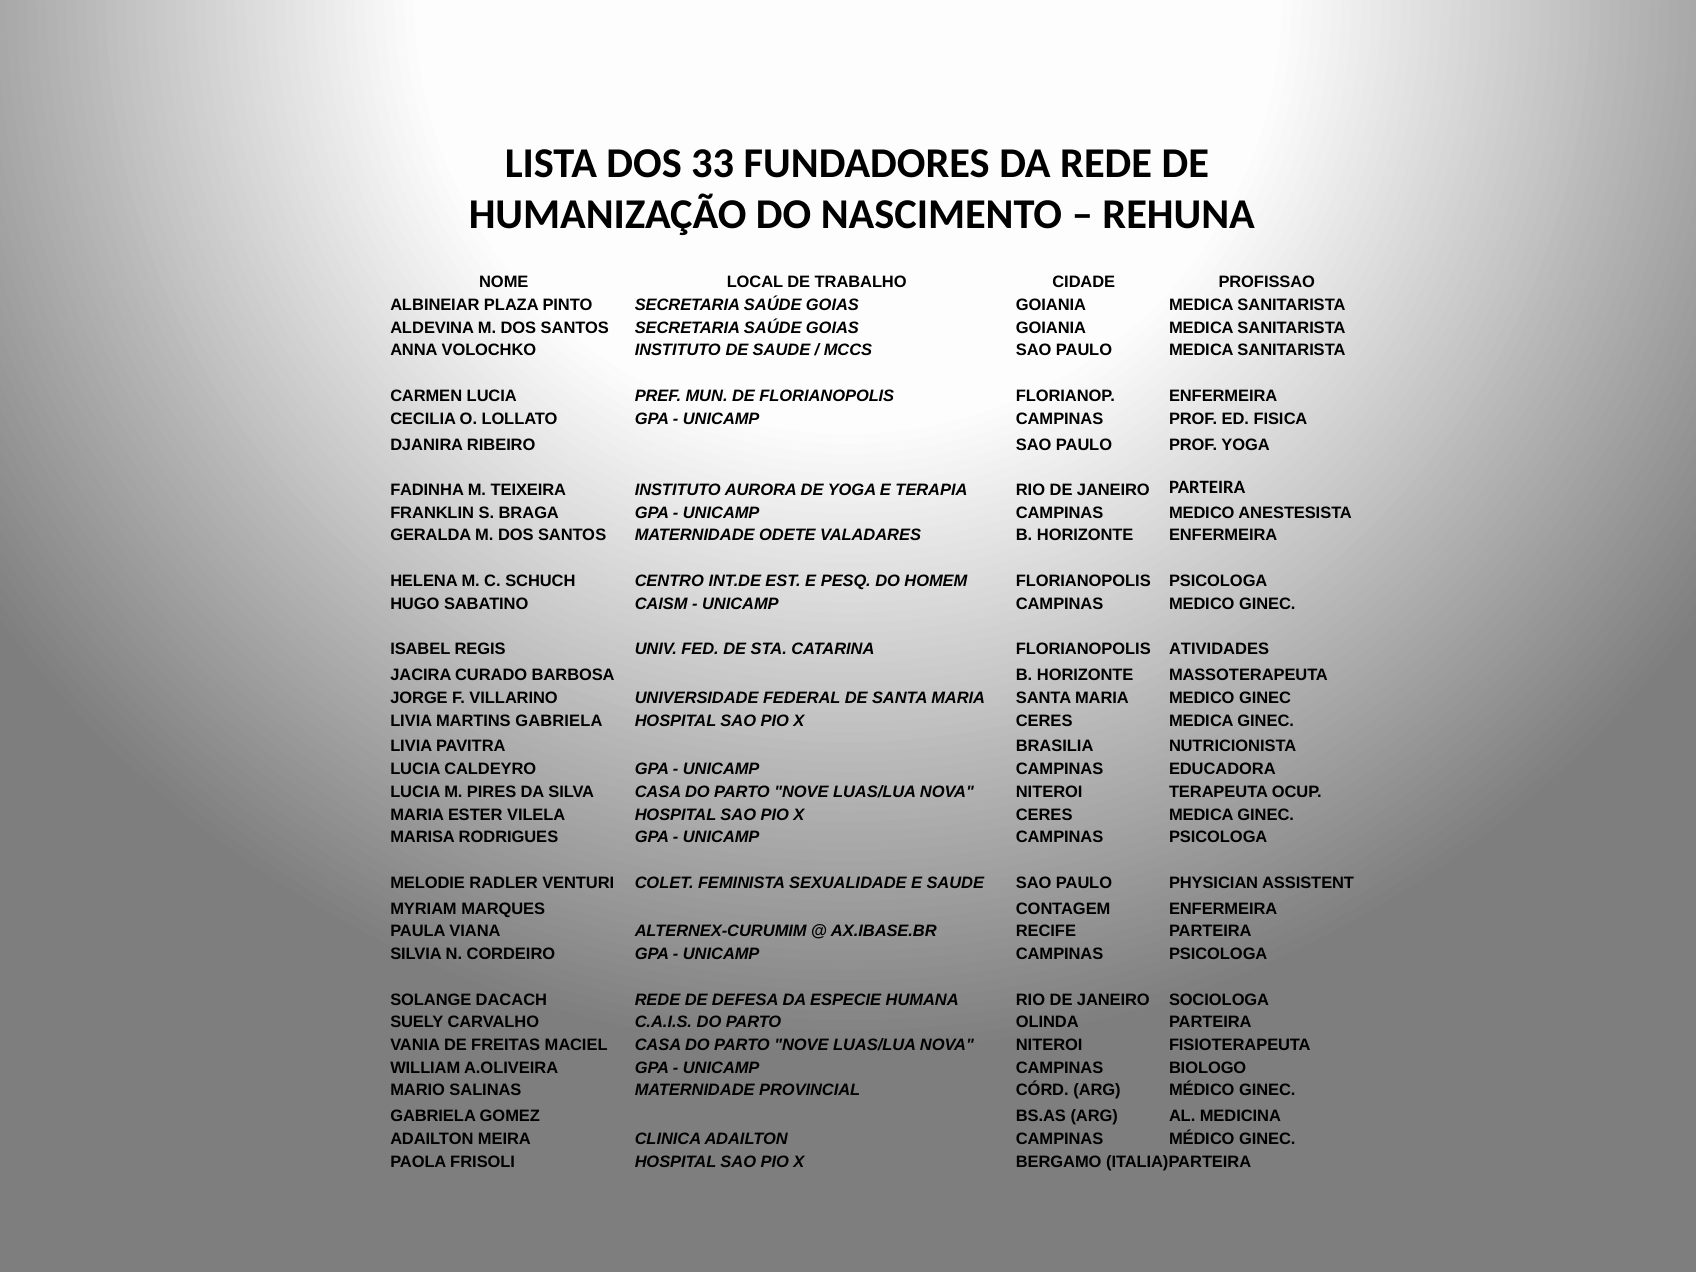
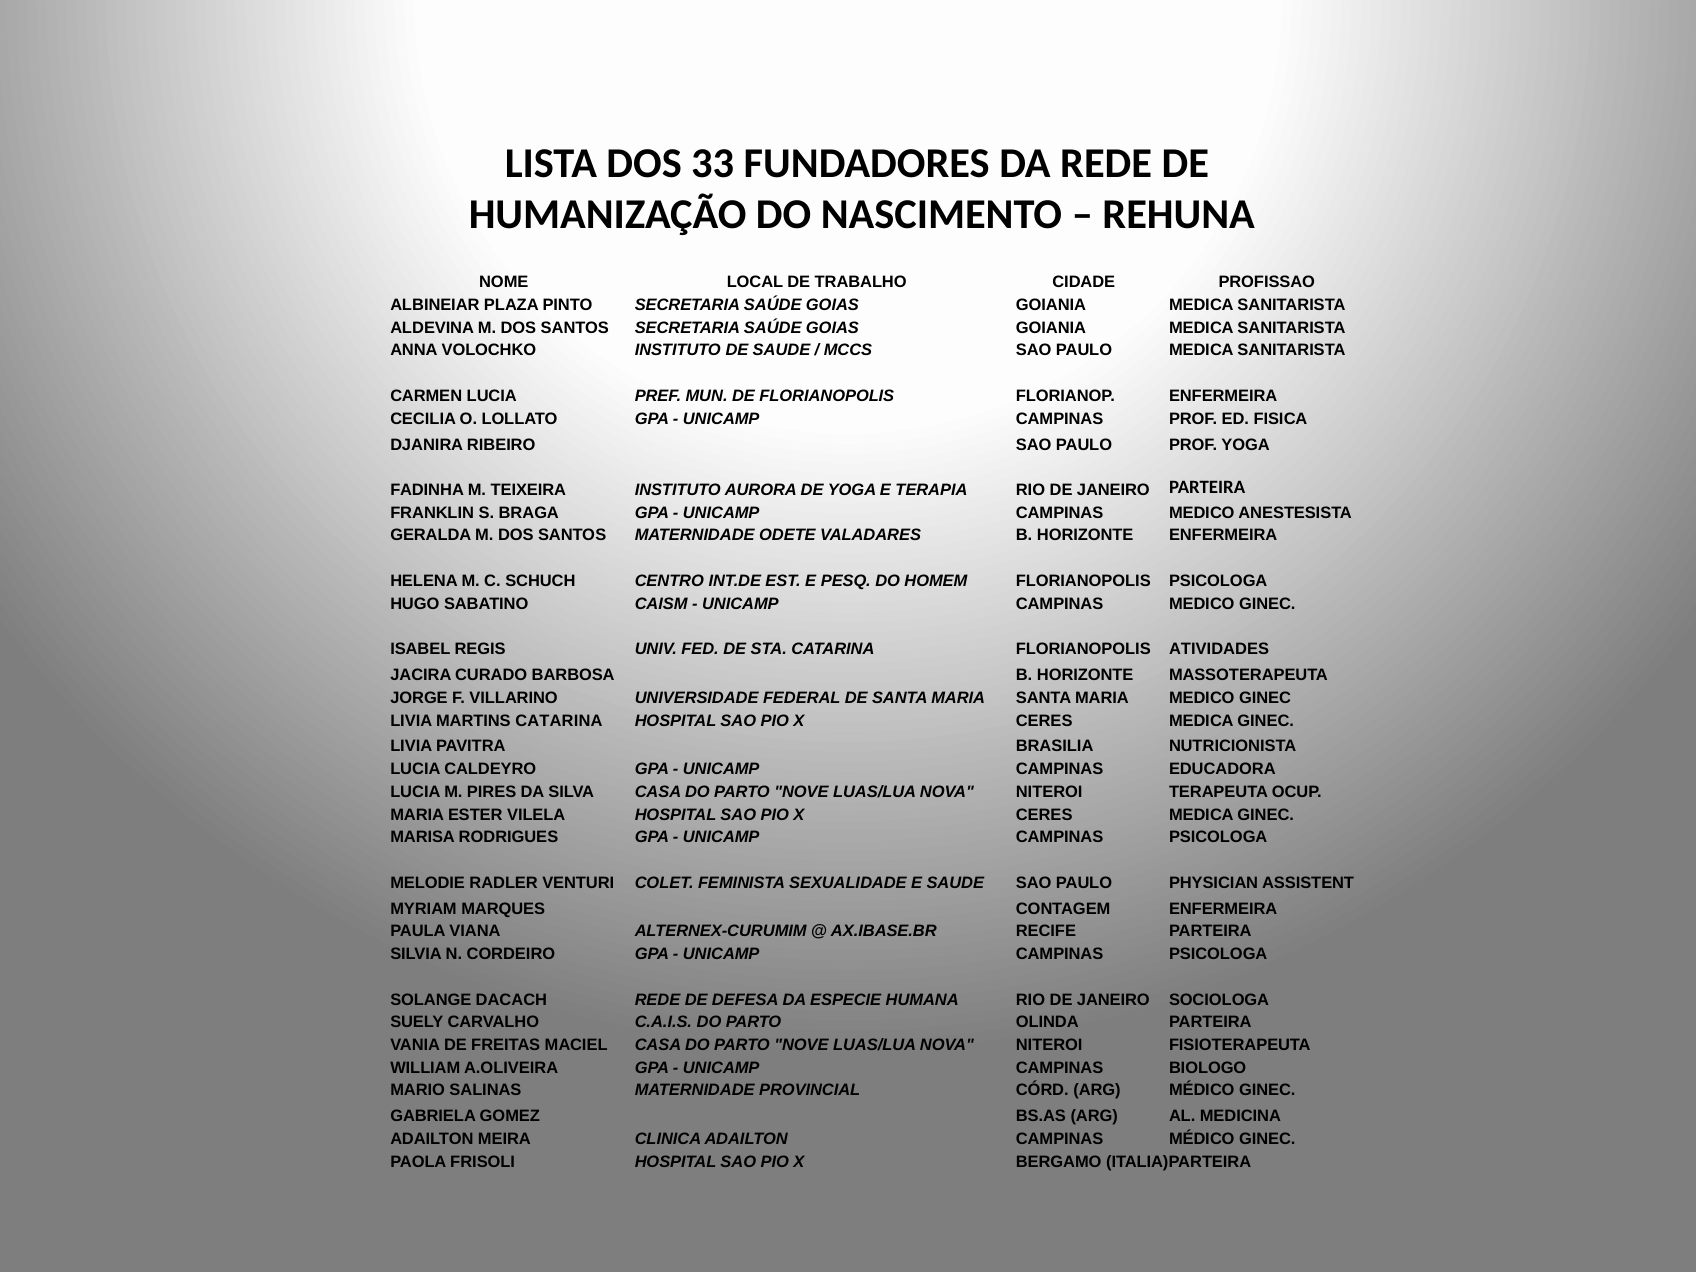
MARTINS GABRIELA: GABRIELA -> CATARINA (559, 721)
